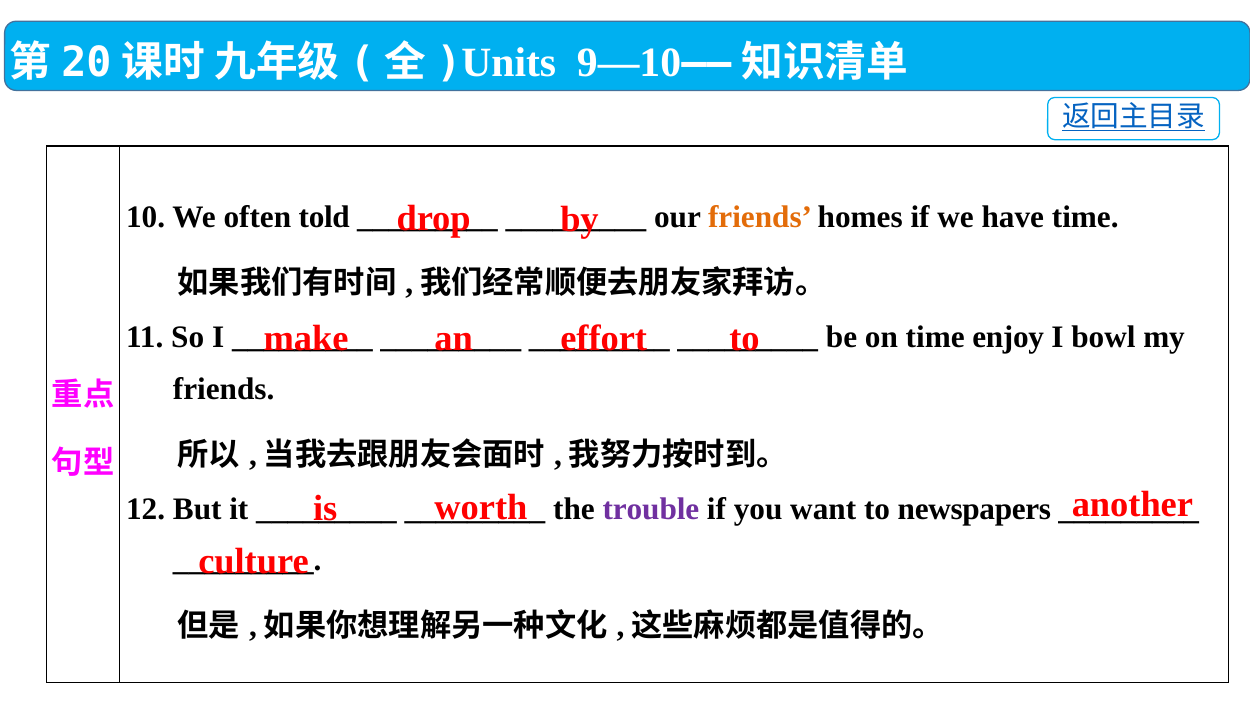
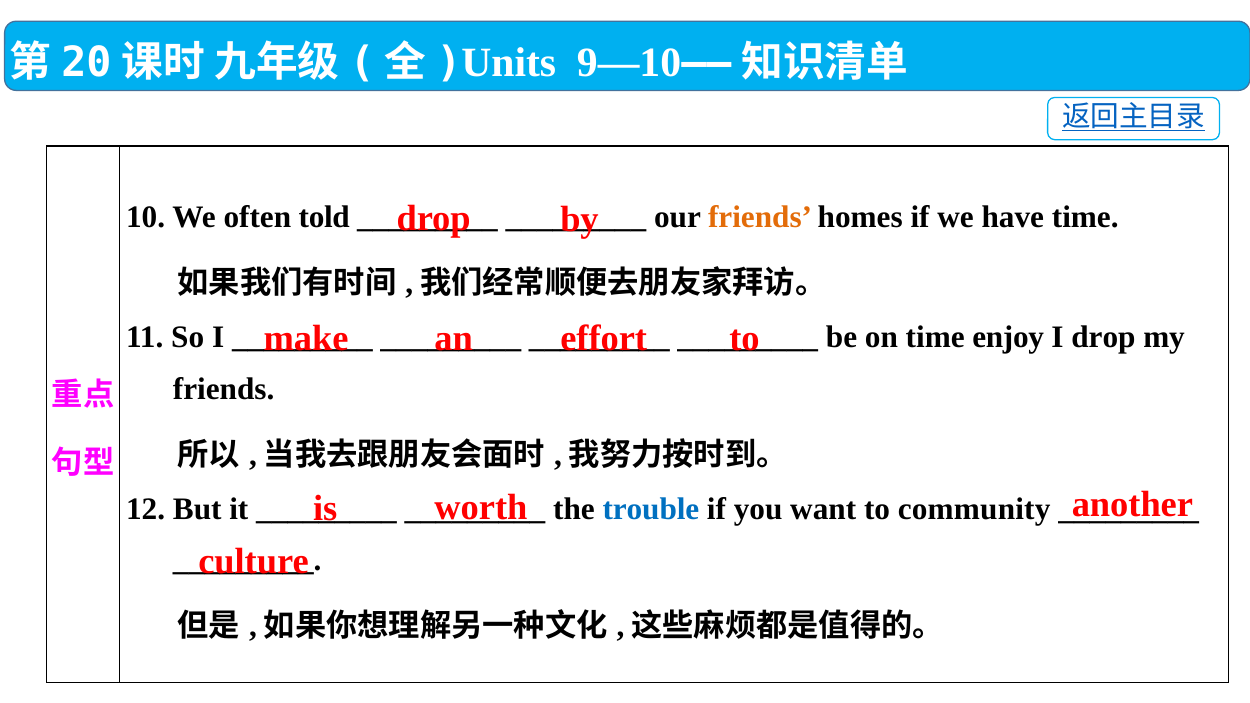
I bowl: bowl -> drop (1103, 337)
trouble colour: purple -> blue (651, 509)
newspapers: newspapers -> community (974, 509)
